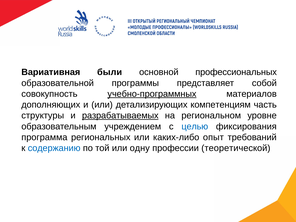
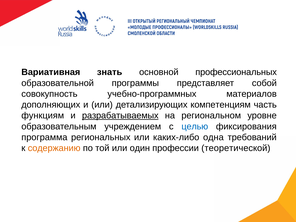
были: были -> знать (110, 72)
учебно-программных underline: present -> none (152, 94)
структуры: структуры -> функциям (43, 116)
опыт: опыт -> одна (213, 137)
содержанию colour: blue -> orange (54, 148)
одну: одну -> один (140, 148)
